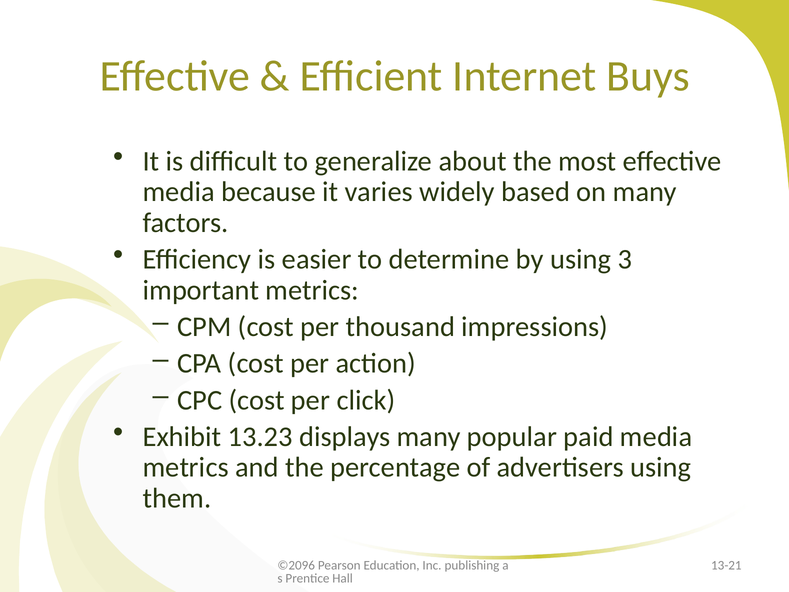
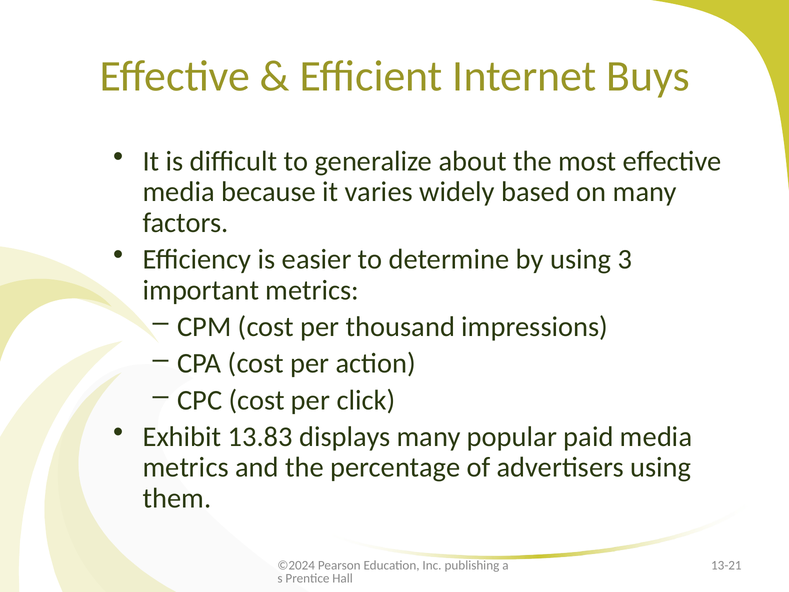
13.23: 13.23 -> 13.83 (260, 437)
©2096: ©2096 -> ©2024 (296, 565)
